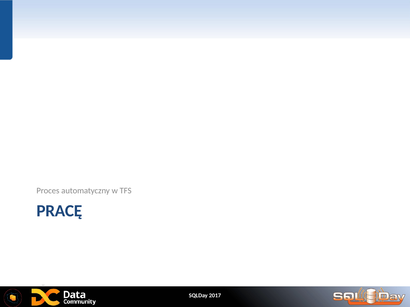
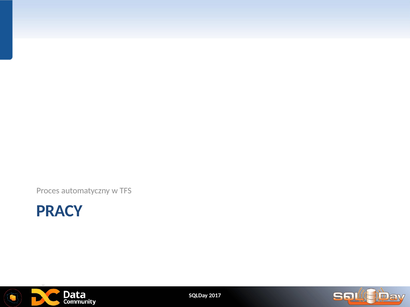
PRACĘ: PRACĘ -> PRACY (59, 211)
